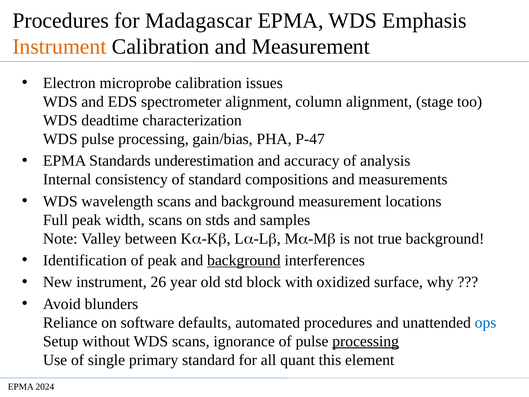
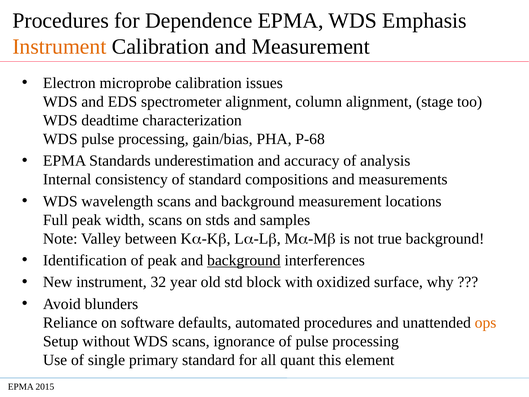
Madagascar: Madagascar -> Dependence (199, 21)
P-47: P-47 -> P-68 (310, 139)
26: 26 -> 32 (158, 282)
ops colour: blue -> orange (486, 322)
processing underline: present -> none (366, 341)
2024: 2024 -> 2015 (45, 387)
